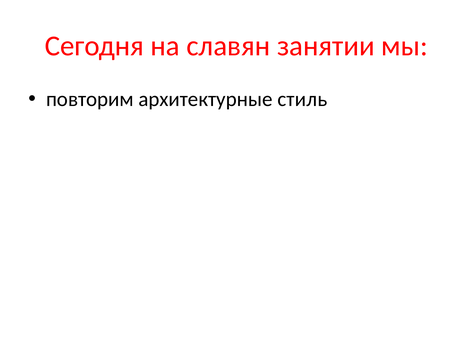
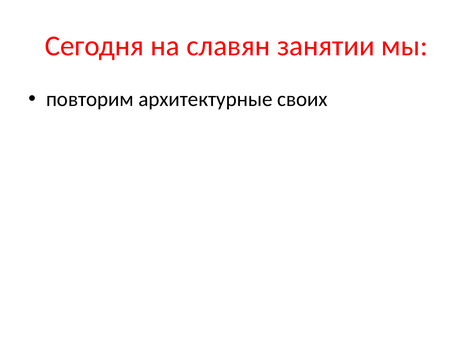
стиль: стиль -> своих (303, 99)
